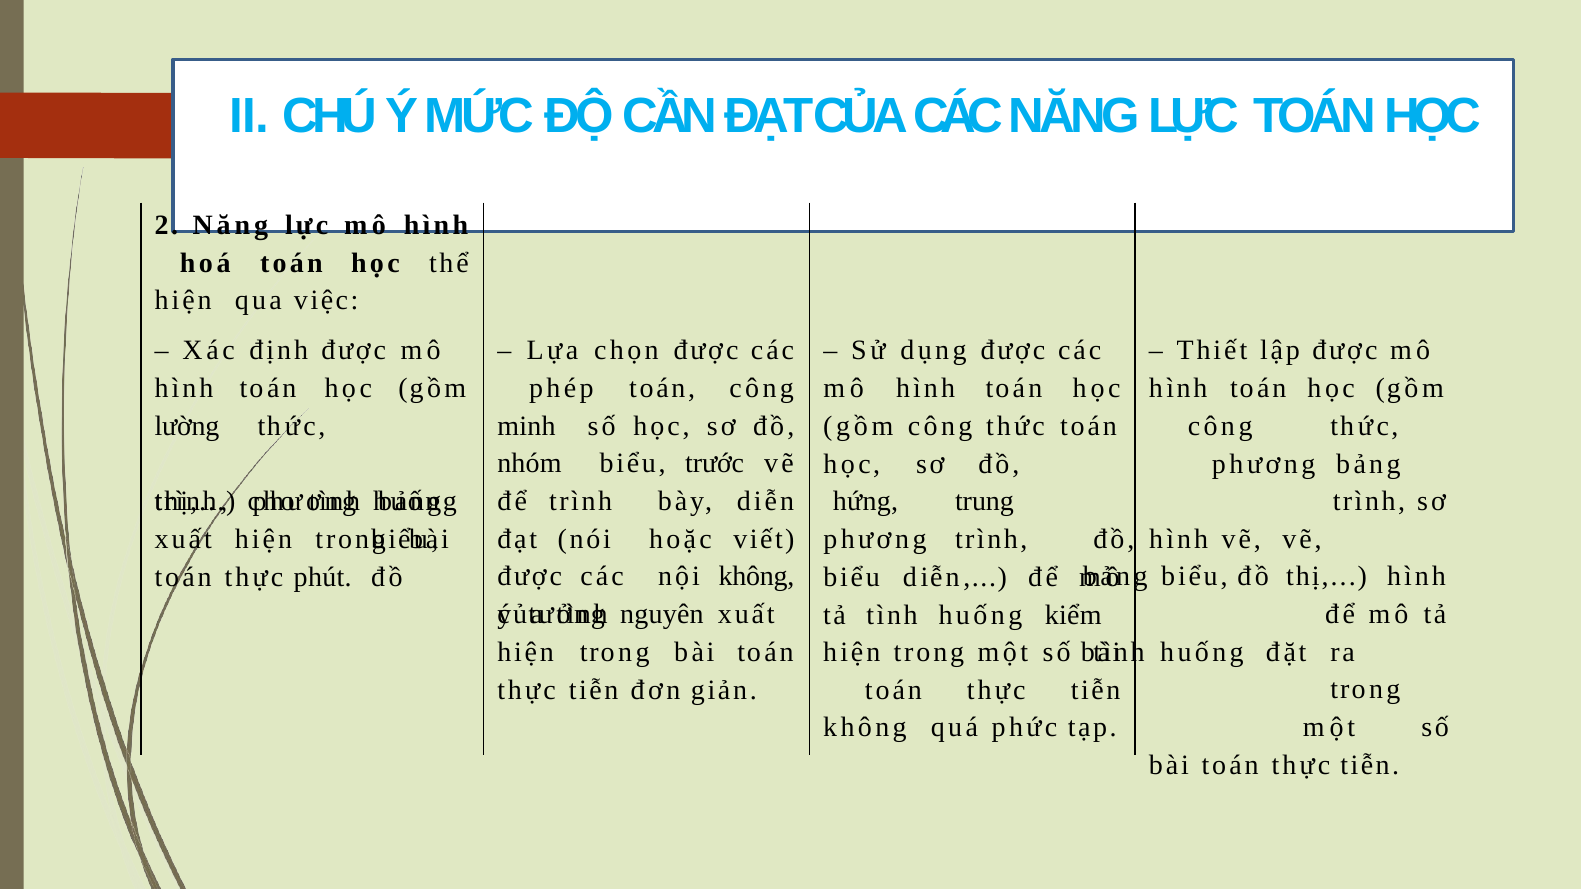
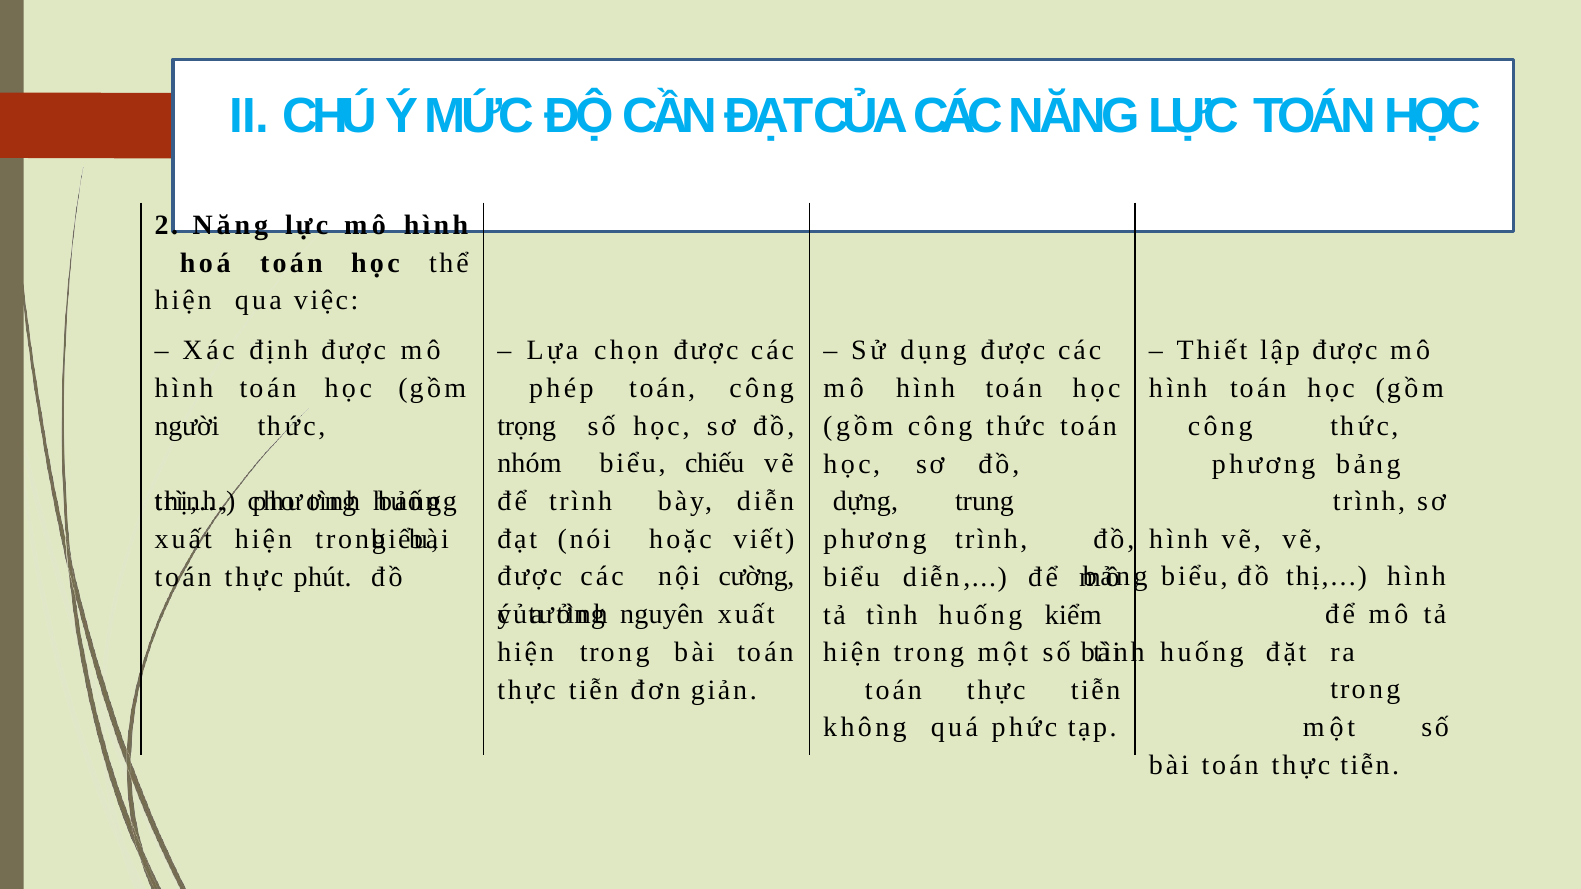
minh: minh -> trọng (527, 426)
lường: lường -> người (187, 426)
trước: trước -> chiếu (715, 464)
hứng: hứng -> dựng (865, 502)
nội không: không -> cường (757, 577)
